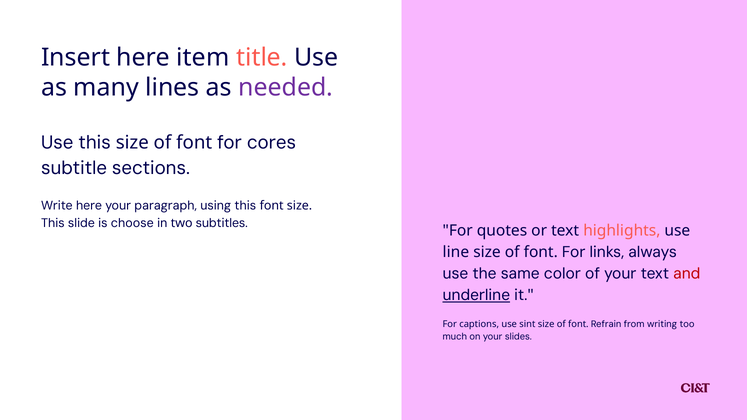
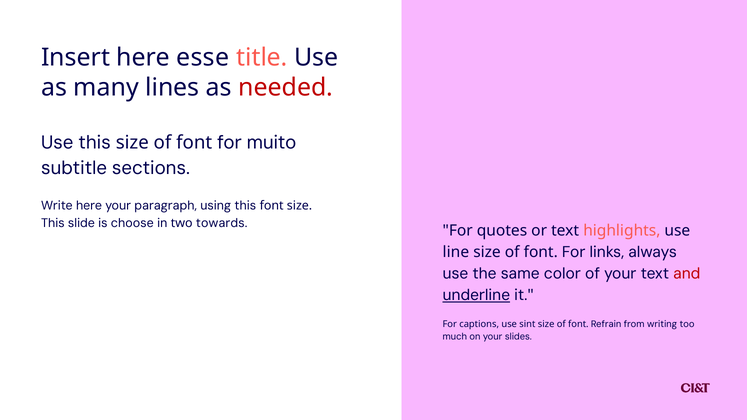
item: item -> esse (203, 58)
needed colour: purple -> red (286, 88)
cores: cores -> muito (272, 142)
subtitles: subtitles -> towards (222, 223)
